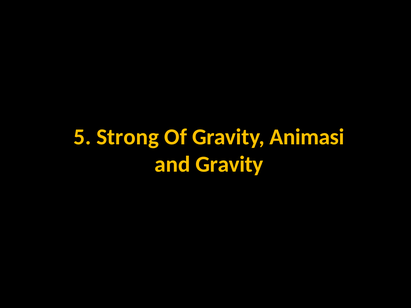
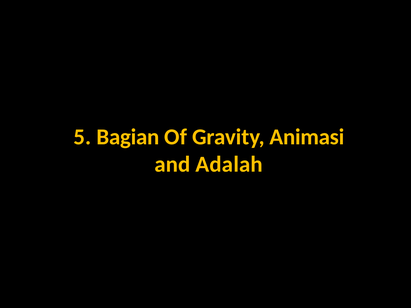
Strong: Strong -> Bagian (128, 137)
and Gravity: Gravity -> Adalah (229, 165)
